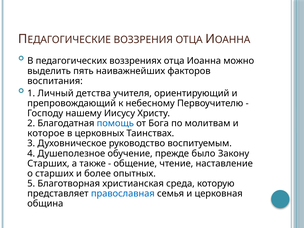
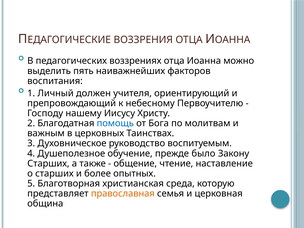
детства: детства -> должен (93, 93)
которое: которое -> важным (46, 133)
православная colour: blue -> orange (123, 194)
